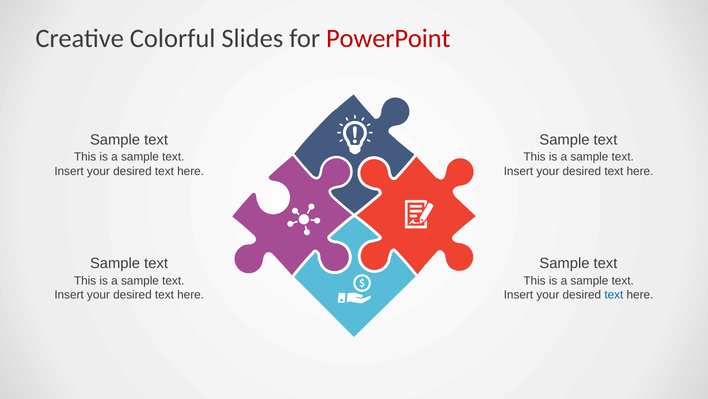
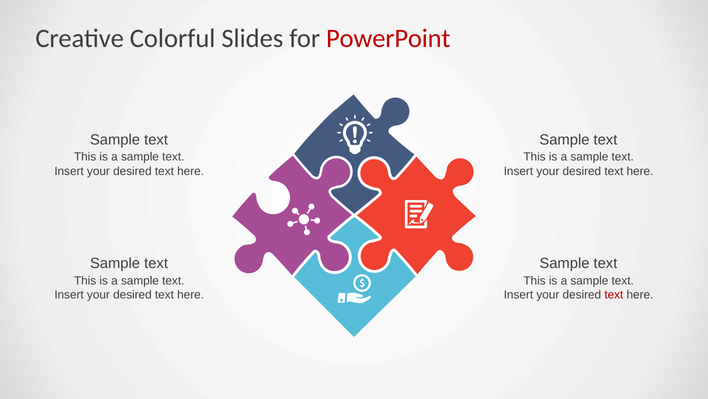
text colour: blue -> red (614, 295)
